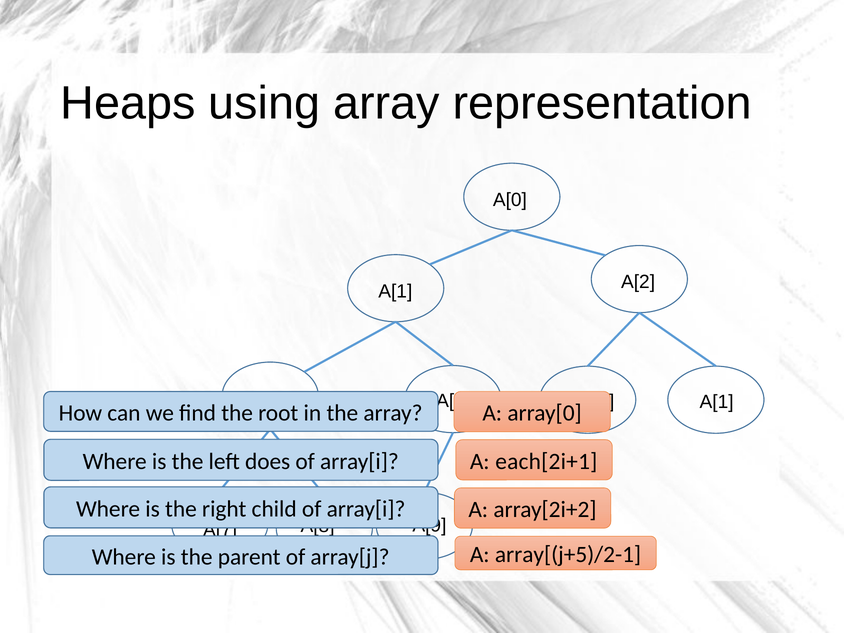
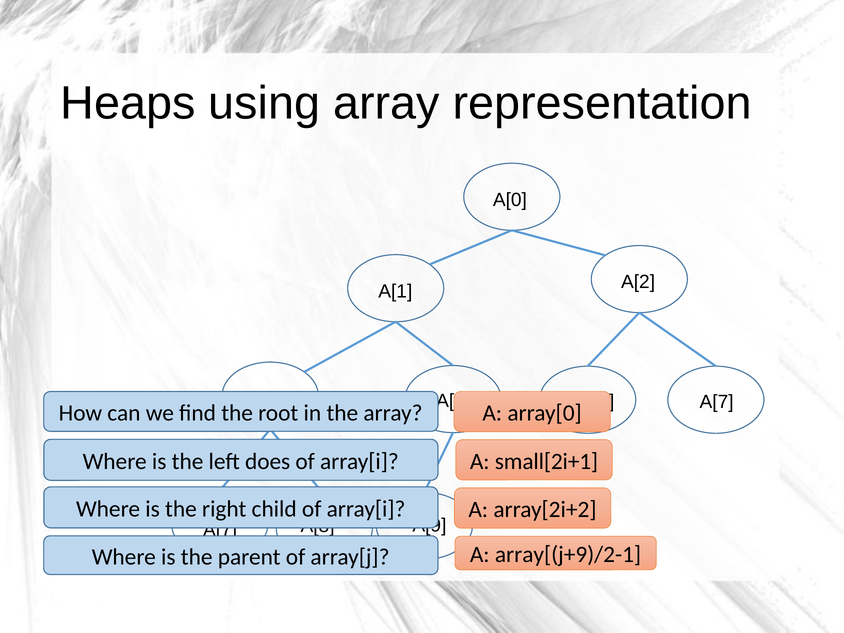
A[1: A[1 -> A[7 (717, 402)
each[2i+1: each[2i+1 -> small[2i+1 (547, 461)
array[(j+5)/2-1: array[(j+5)/2-1 -> array[(j+9)/2-1 (568, 555)
